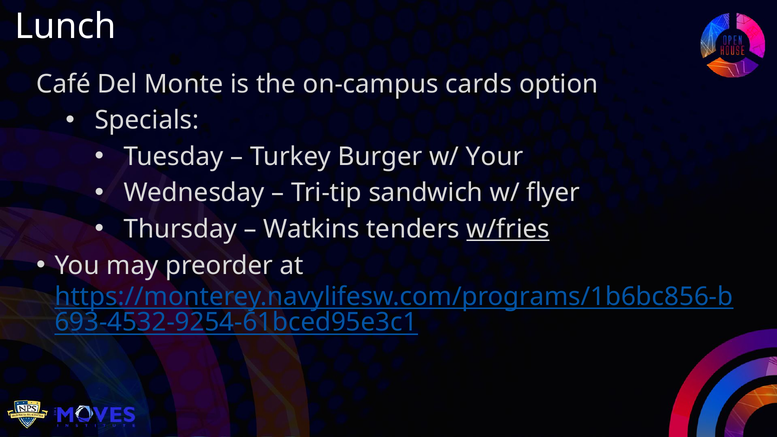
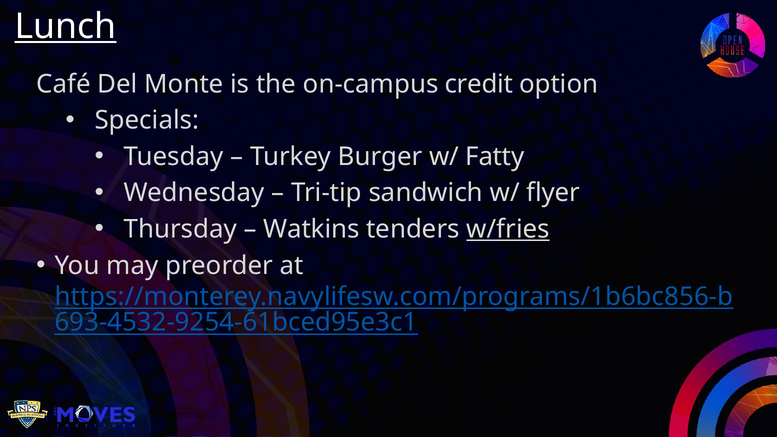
Lunch underline: none -> present (66, 27)
cards: cards -> credit (479, 84)
Your: Your -> Fatty (495, 157)
